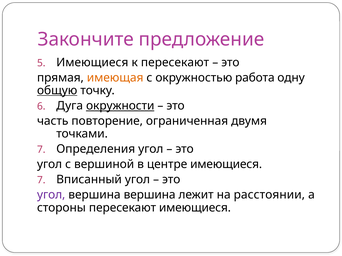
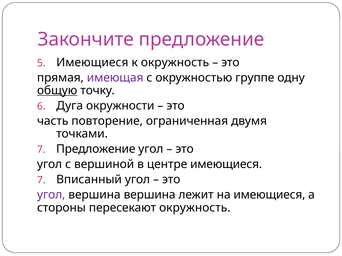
к пересекают: пересекают -> окружность (175, 62)
имеющая colour: orange -> purple (115, 78)
работа: работа -> группе (255, 78)
окружности underline: present -> none (120, 106)
Определения: Определения -> Предложение (96, 149)
на расстоянии: расстоянии -> имеющиеся (269, 195)
пересекают имеющиеся: имеющиеся -> окружность (195, 208)
